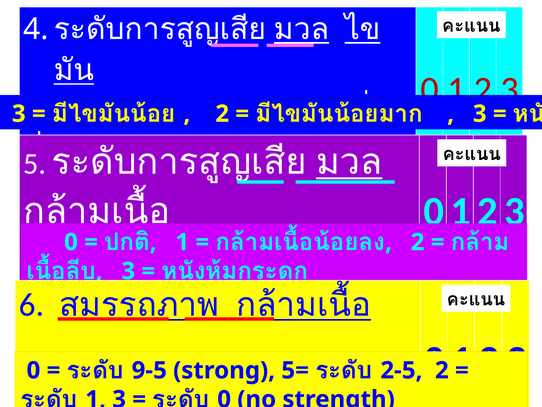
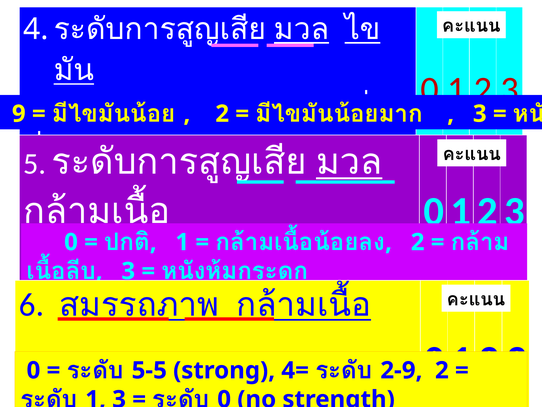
3: 3 -> 9 (19, 114)
9-5: 9-5 -> 5-5 (149, 370)
5=: 5= -> 4= (295, 370)
2-5: 2-5 -> 2-9 (401, 370)
